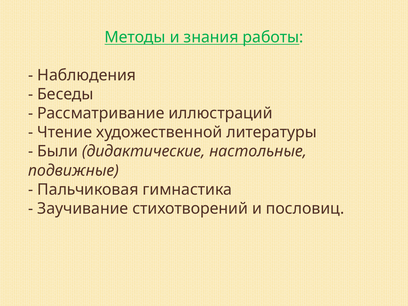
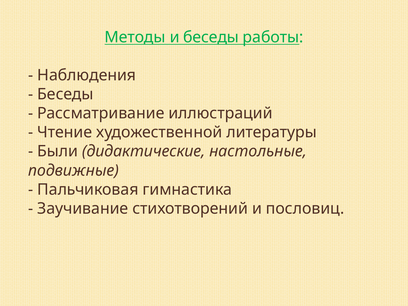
и знания: знания -> беседы (211, 37)
